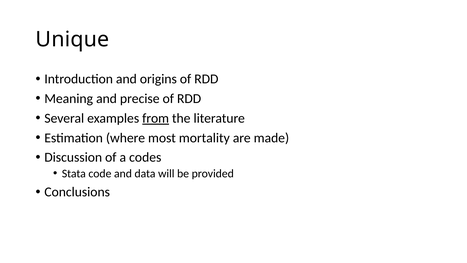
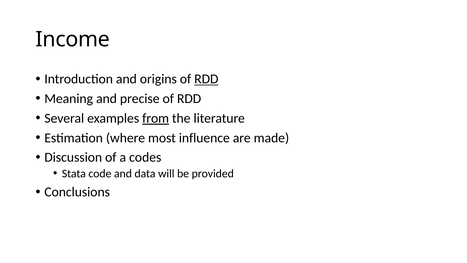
Unique: Unique -> Income (73, 39)
RDD underline: none -> present (206, 79)
mortality: mortality -> influence (204, 138)
